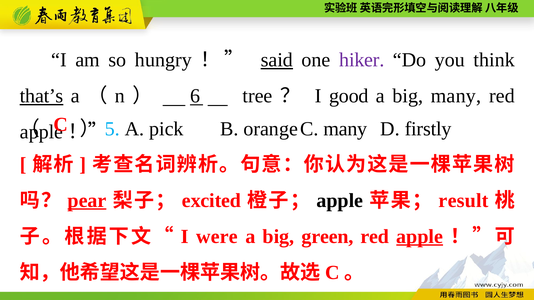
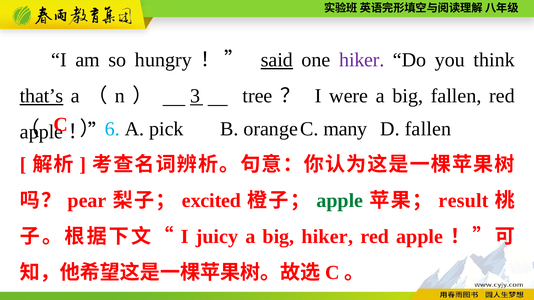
6: 6 -> 3 (195, 96)
good: good -> were (349, 96)
big many: many -> fallen (456, 96)
5: 5 -> 6 (112, 129)
D firstly: firstly -> fallen (428, 129)
pear underline: present -> none (87, 201)
apple colour: black -> green (340, 201)
were: were -> juicy (217, 237)
big green: green -> hiker (327, 237)
apple underline: present -> none (420, 237)
